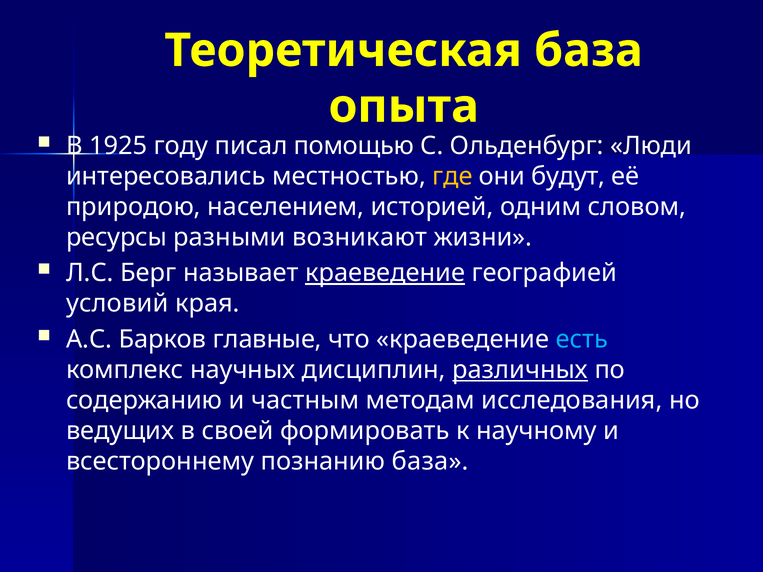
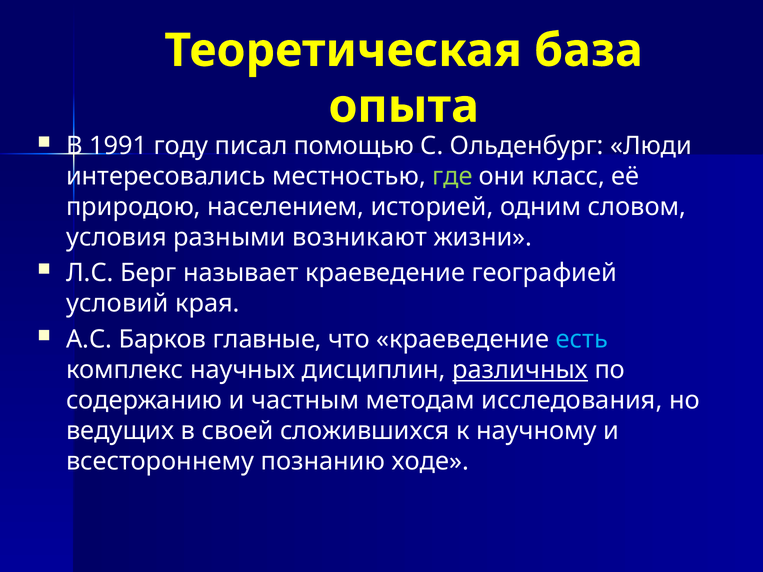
1925: 1925 -> 1991 (118, 146)
где colour: yellow -> light green (452, 177)
будут: будут -> класс (568, 177)
ресурсы: ресурсы -> условия (116, 238)
краеведение underline: present -> none (385, 273)
формировать: формировать -> сложившихся (365, 431)
познанию база: база -> ходе (430, 461)
